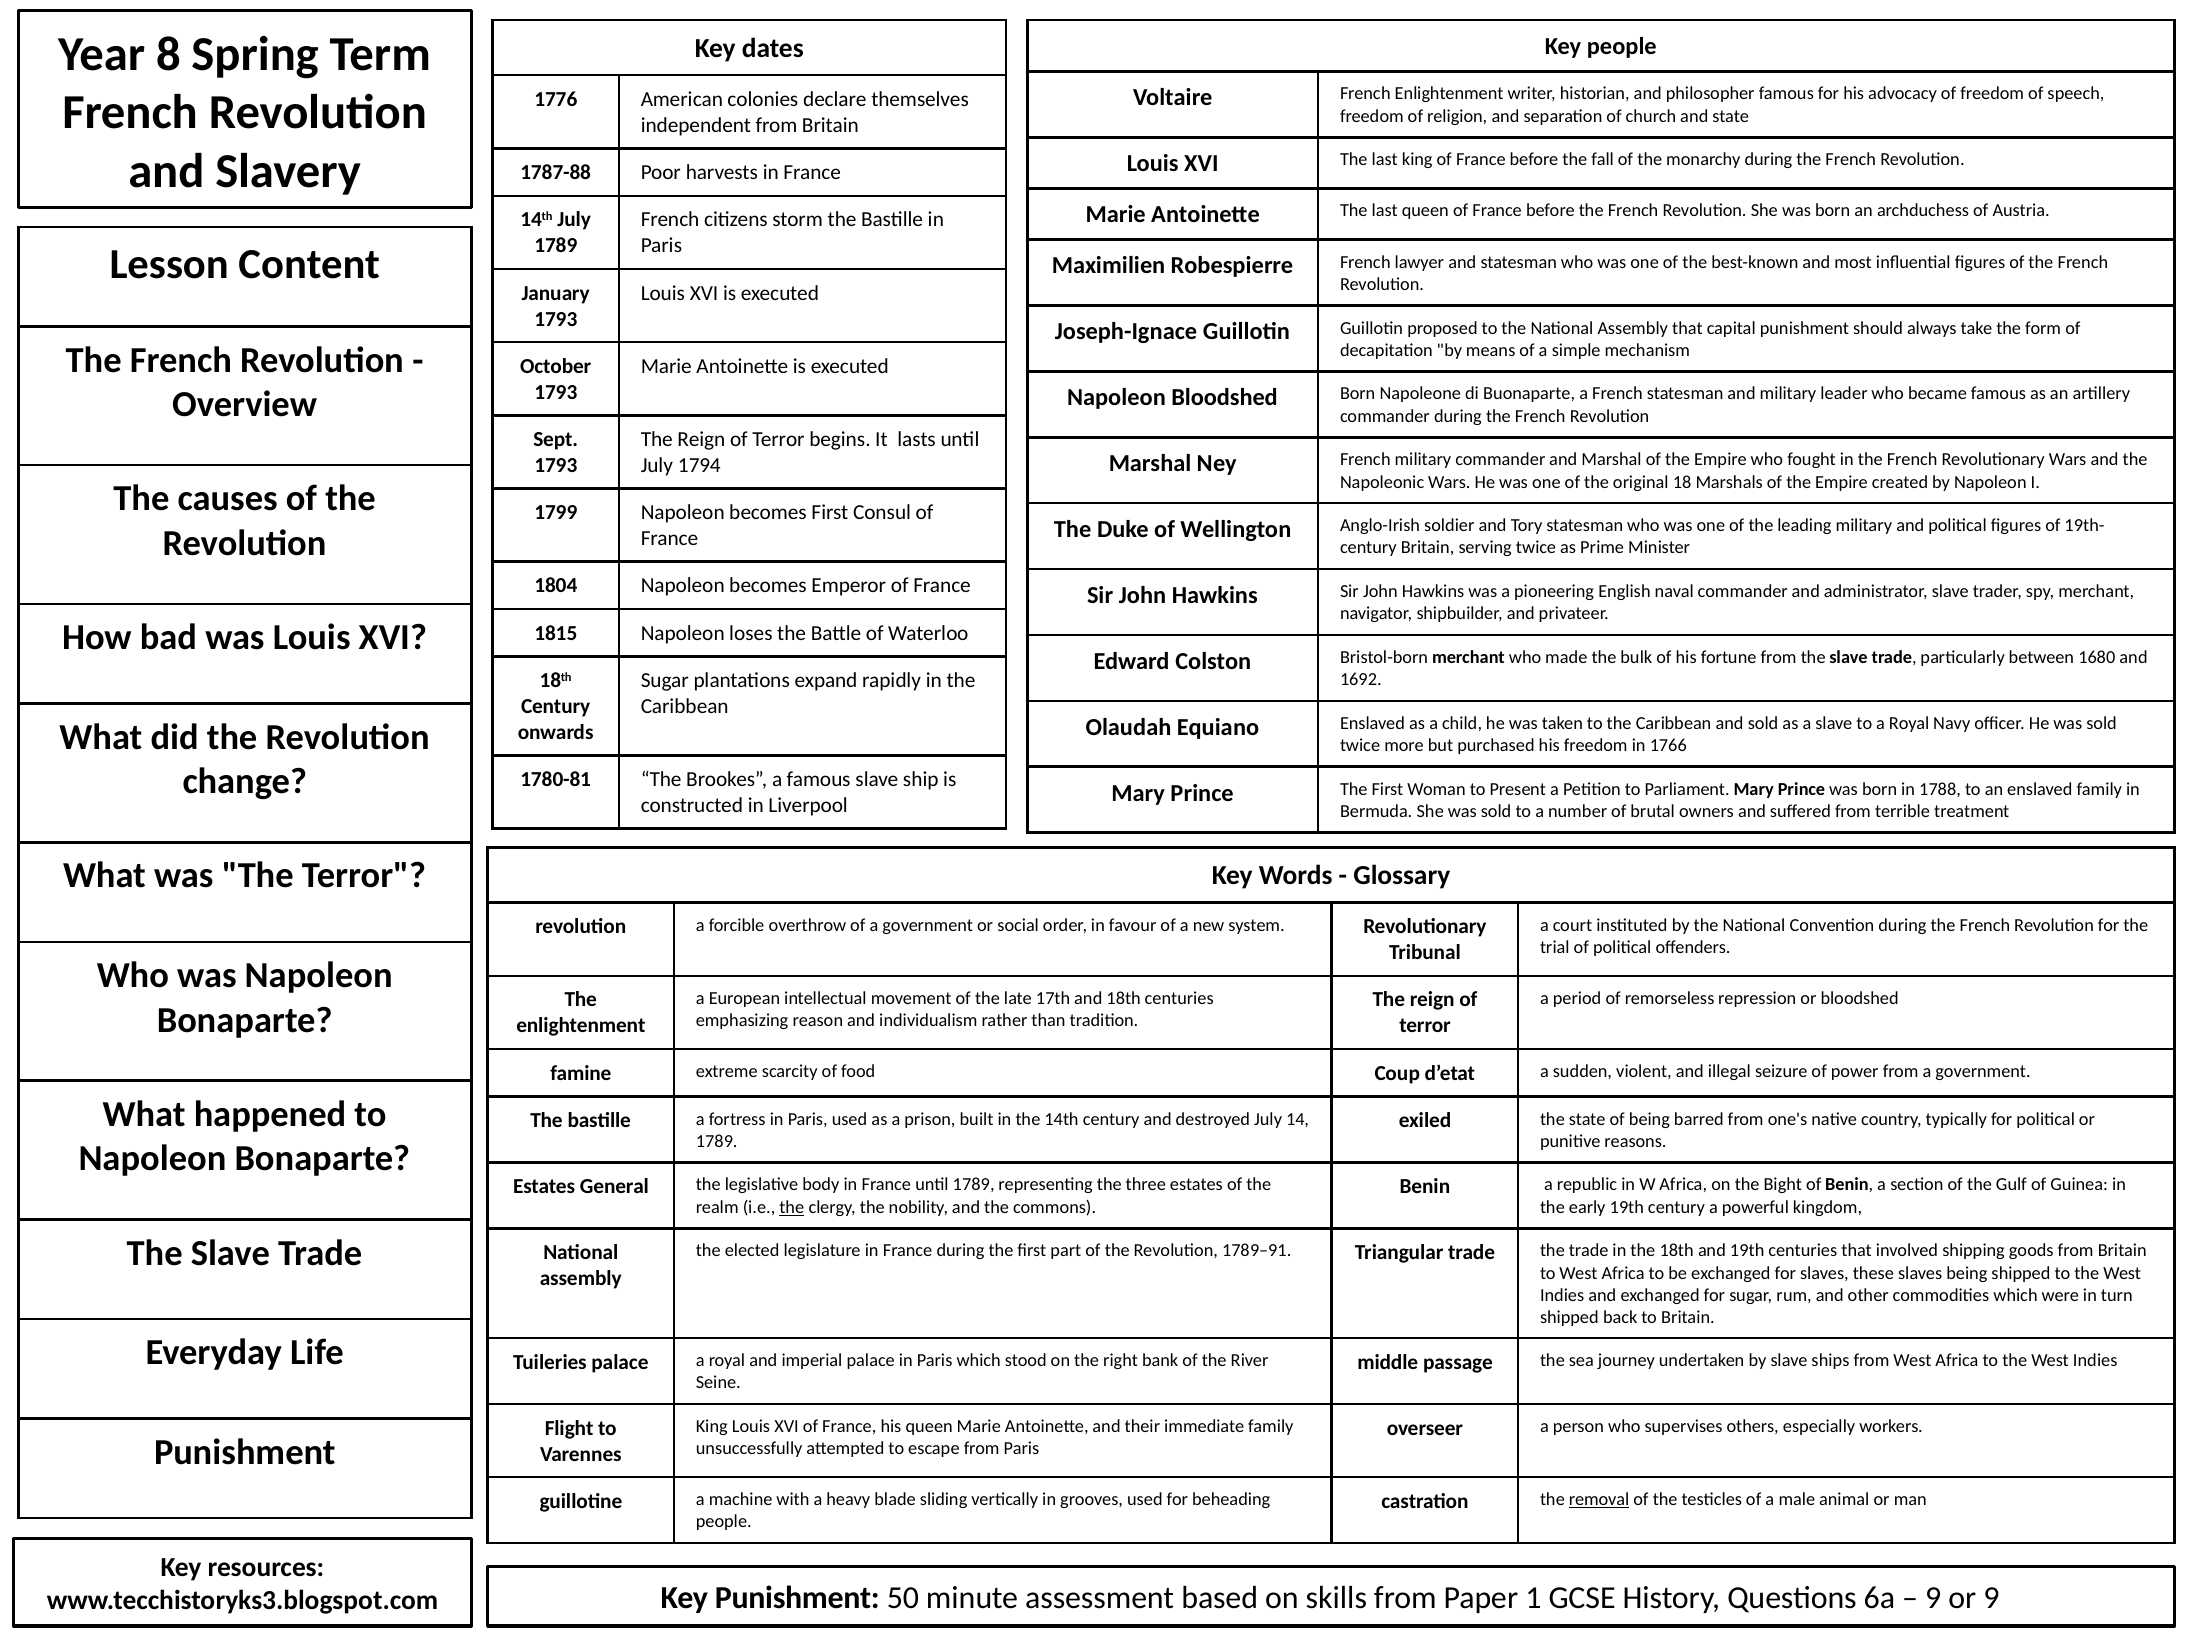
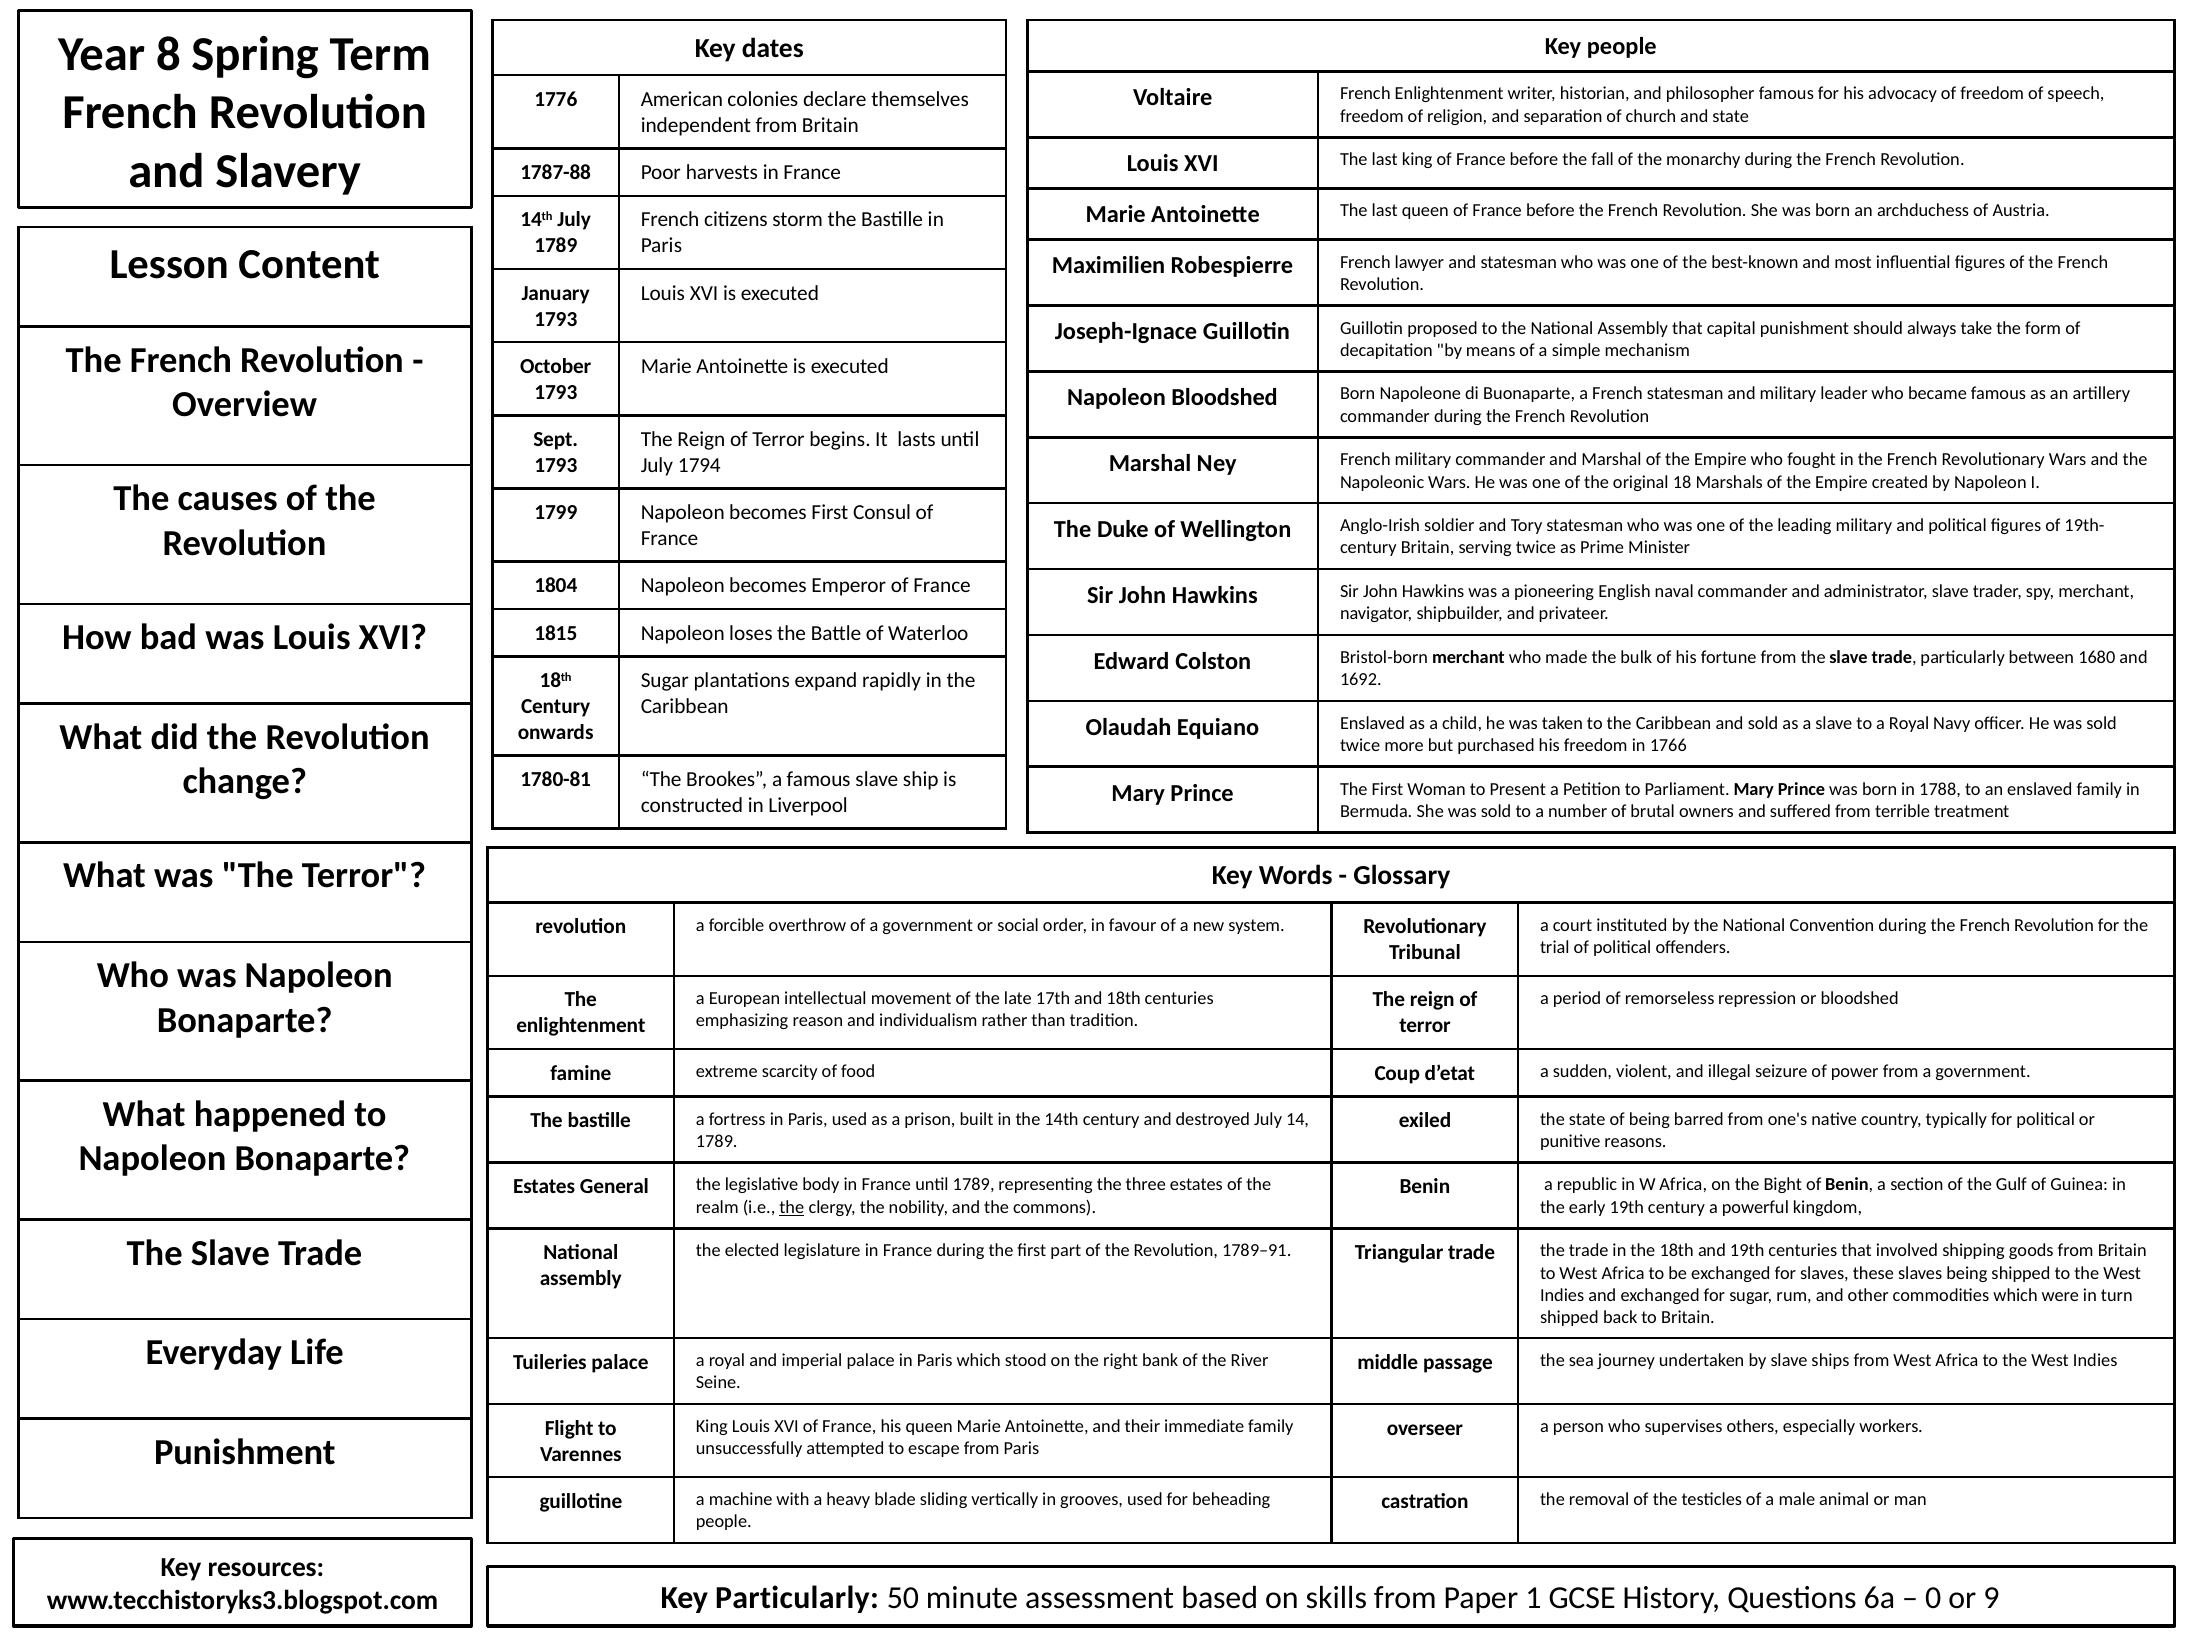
removal underline: present -> none (1599, 1499)
Key Punishment: Punishment -> Particularly (797, 1598)
9: 9 -> 0 (1933, 1598)
